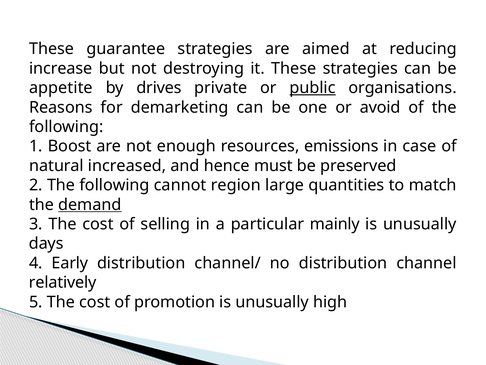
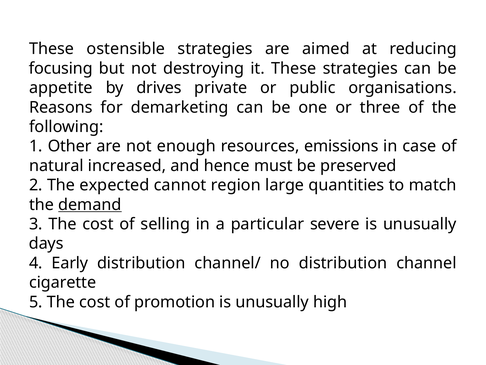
guarantee: guarantee -> ostensible (126, 49)
increase: increase -> focusing (61, 68)
public underline: present -> none (313, 88)
avoid: avoid -> three (380, 107)
Boost: Boost -> Other (70, 146)
2 The following: following -> expected (114, 185)
mainly: mainly -> severe (335, 224)
relatively: relatively -> cigarette (63, 282)
